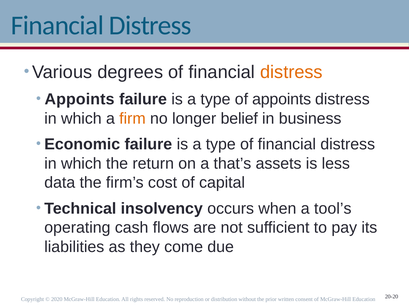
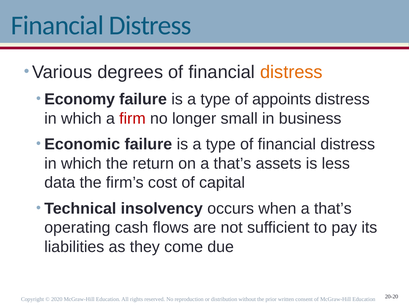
Appoints: Appoints -> Economy (80, 99)
firm colour: orange -> red (132, 118)
belief: belief -> small (239, 118)
when a tool’s: tool’s -> that’s (333, 208)
